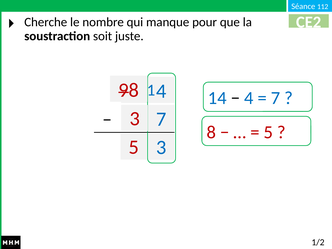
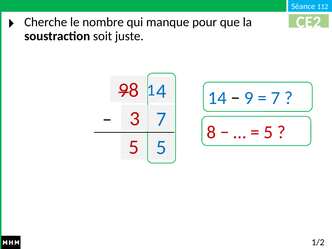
4: 4 -> 9 (249, 98)
5 3: 3 -> 5 (161, 147)
